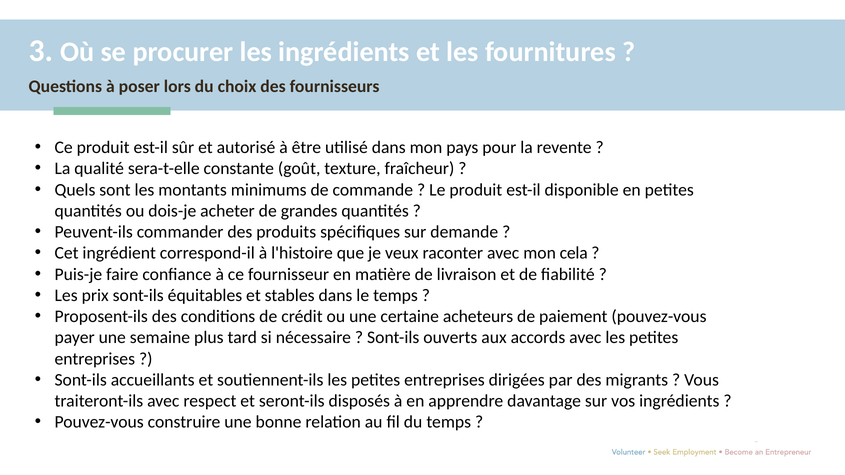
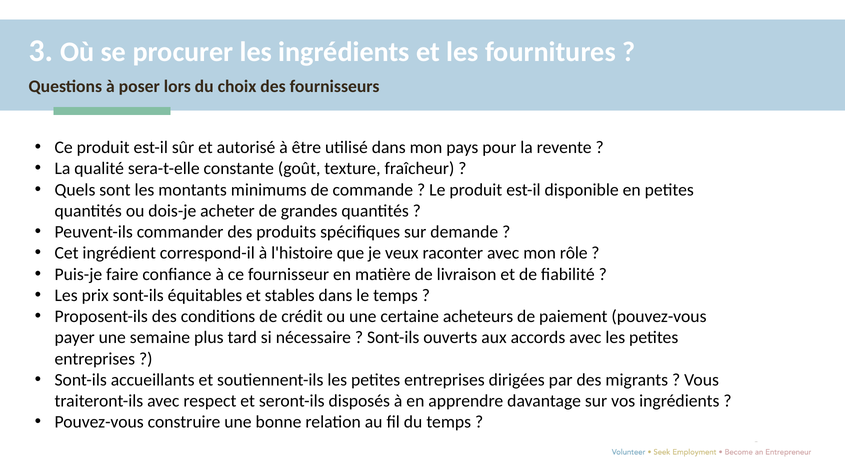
cela: cela -> rôle (574, 253)
